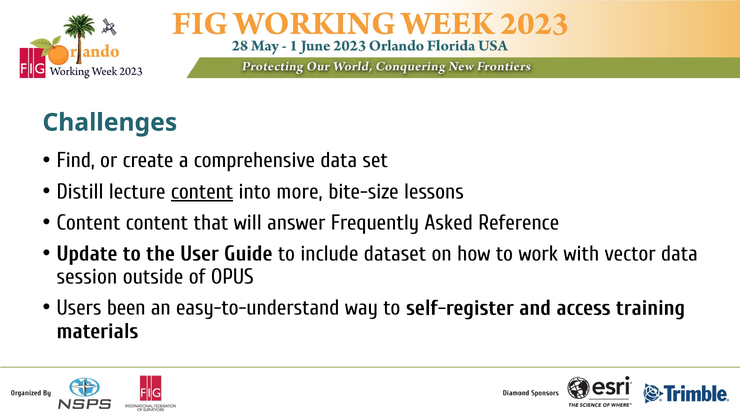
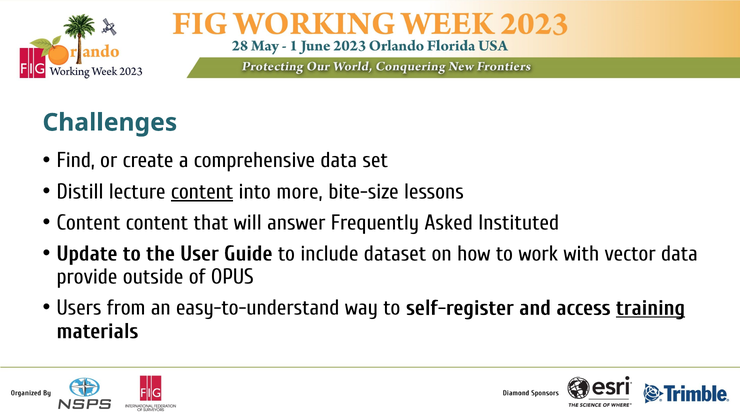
Reference: Reference -> Instituted (519, 223)
session: session -> provide (87, 277)
been: been -> from (126, 308)
training underline: none -> present (651, 308)
